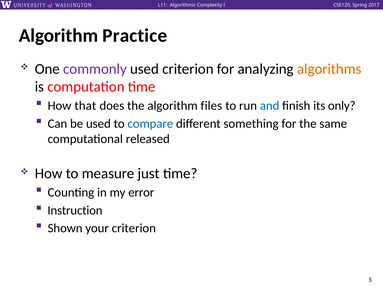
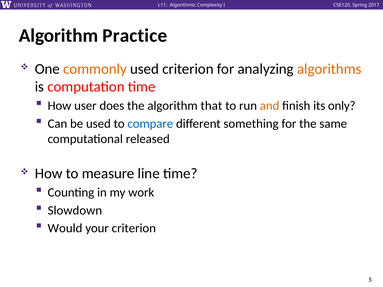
commonly colour: purple -> orange (95, 69)
that: that -> user (85, 106)
files: files -> that (211, 106)
and colour: blue -> orange (270, 106)
just: just -> line (149, 174)
error: error -> work (141, 193)
Instruction: Instruction -> Slowdown (75, 211)
Shown: Shown -> Would (65, 228)
